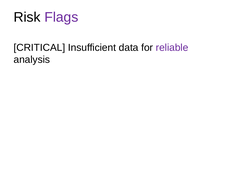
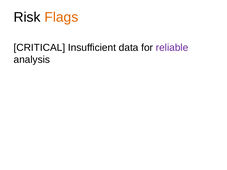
Flags colour: purple -> orange (61, 17)
